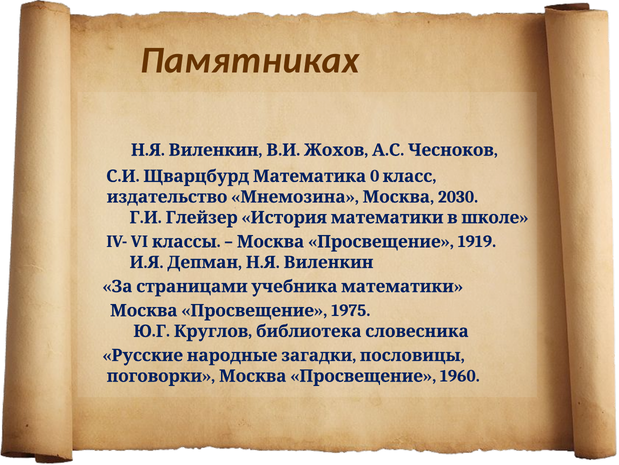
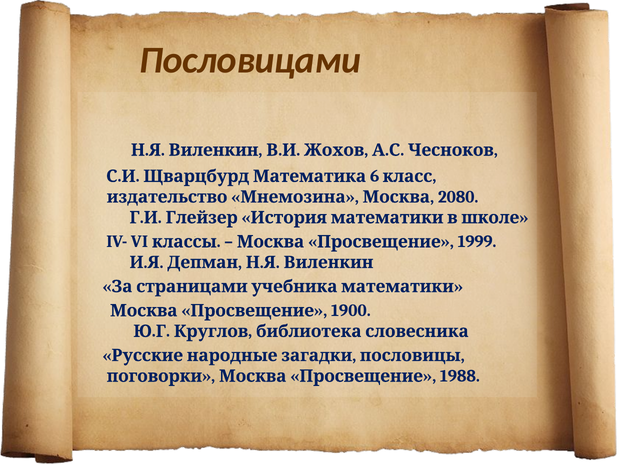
Памятниках: Памятниках -> Пословицами (250, 60)
0: 0 -> 6 (375, 176)
2030: 2030 -> 2080 (458, 197)
1919: 1919 -> 1999 (477, 241)
1975: 1975 -> 1900 (351, 310)
1960: 1960 -> 1988 (460, 375)
